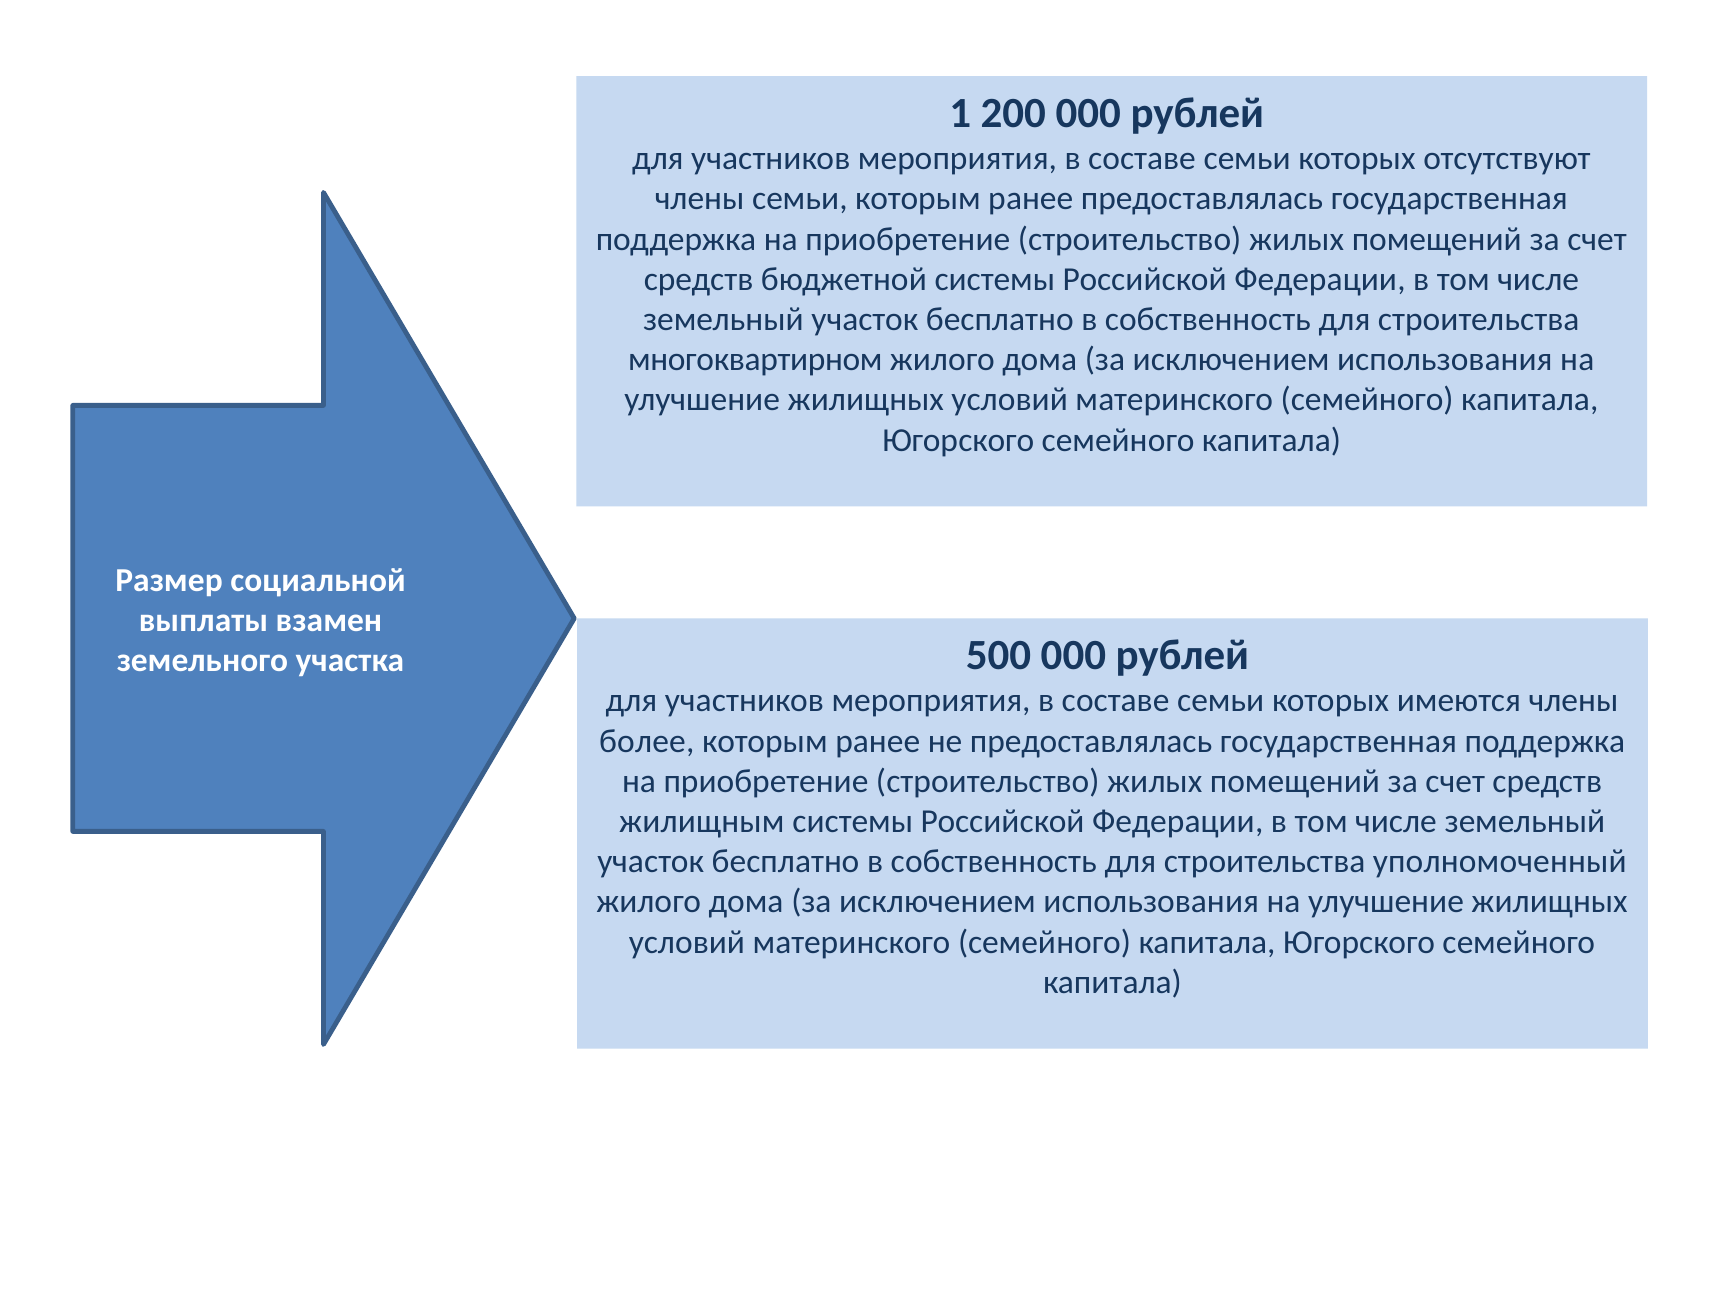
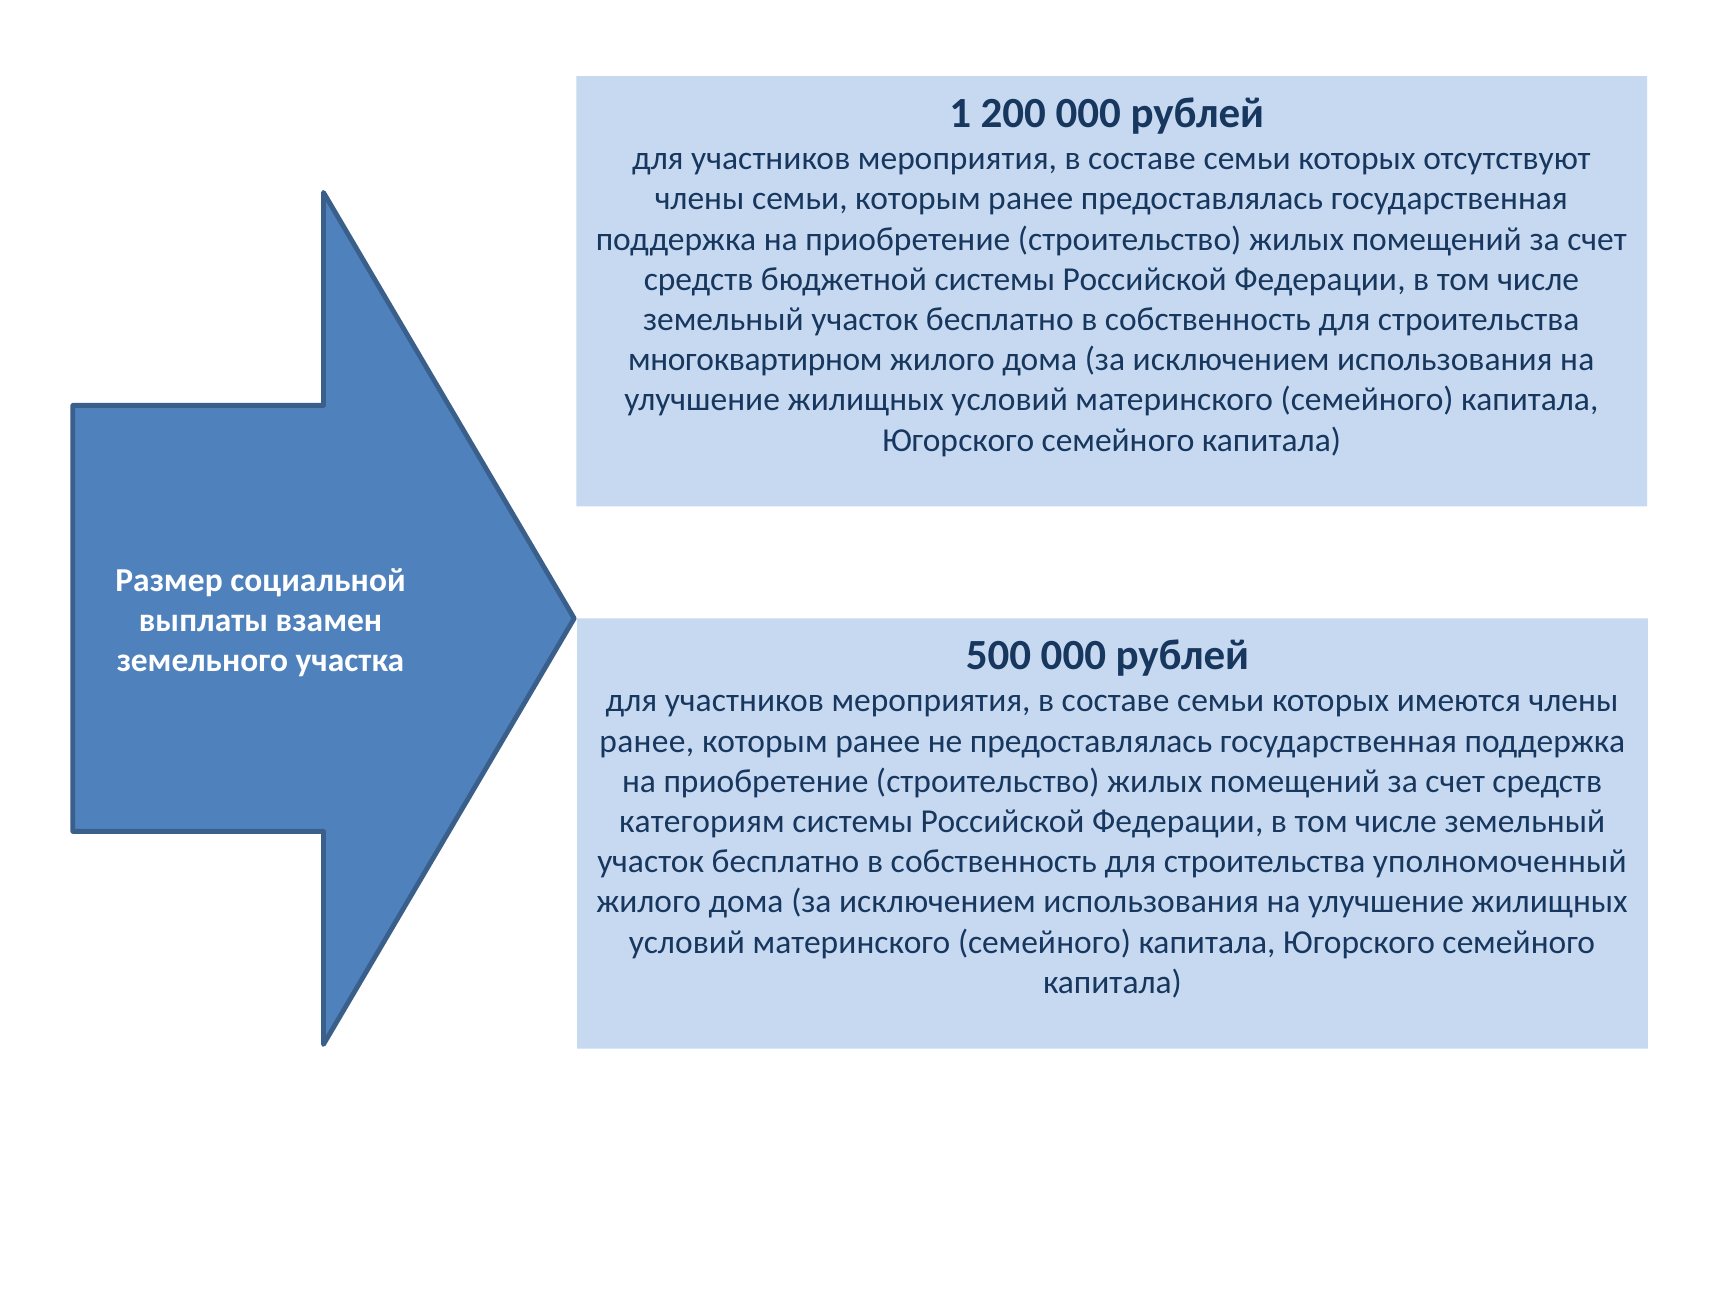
более: более -> ранее (647, 741)
жилищным: жилищным -> категориям (702, 821)
